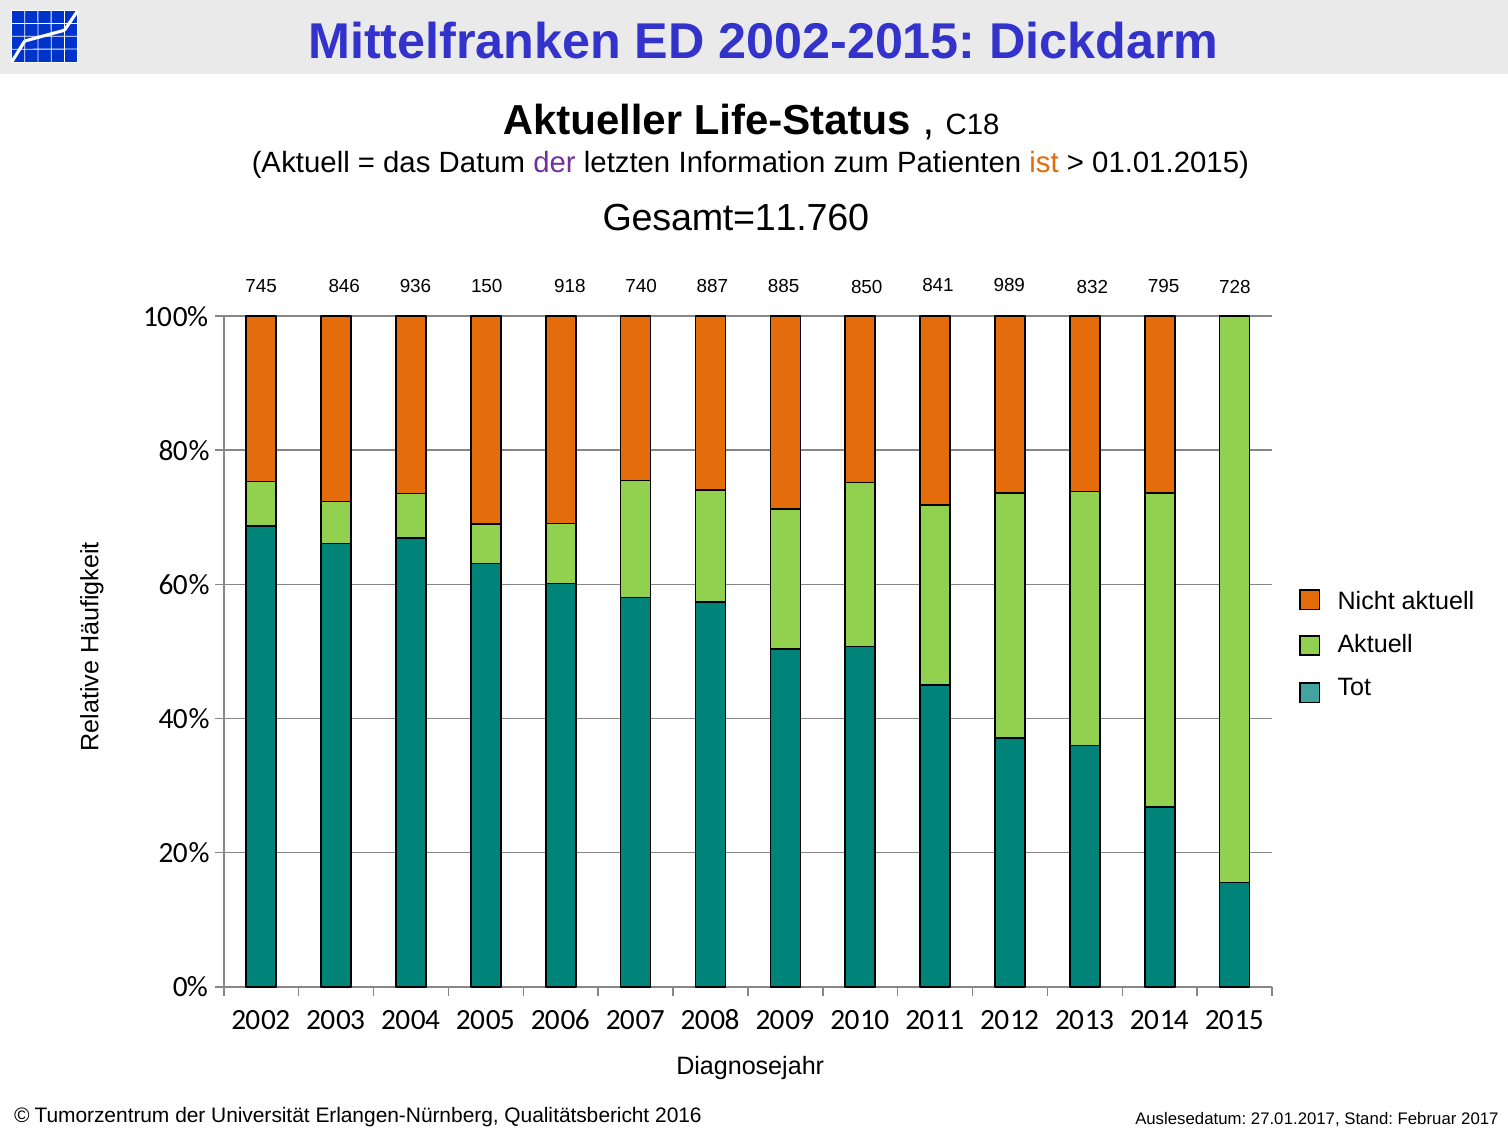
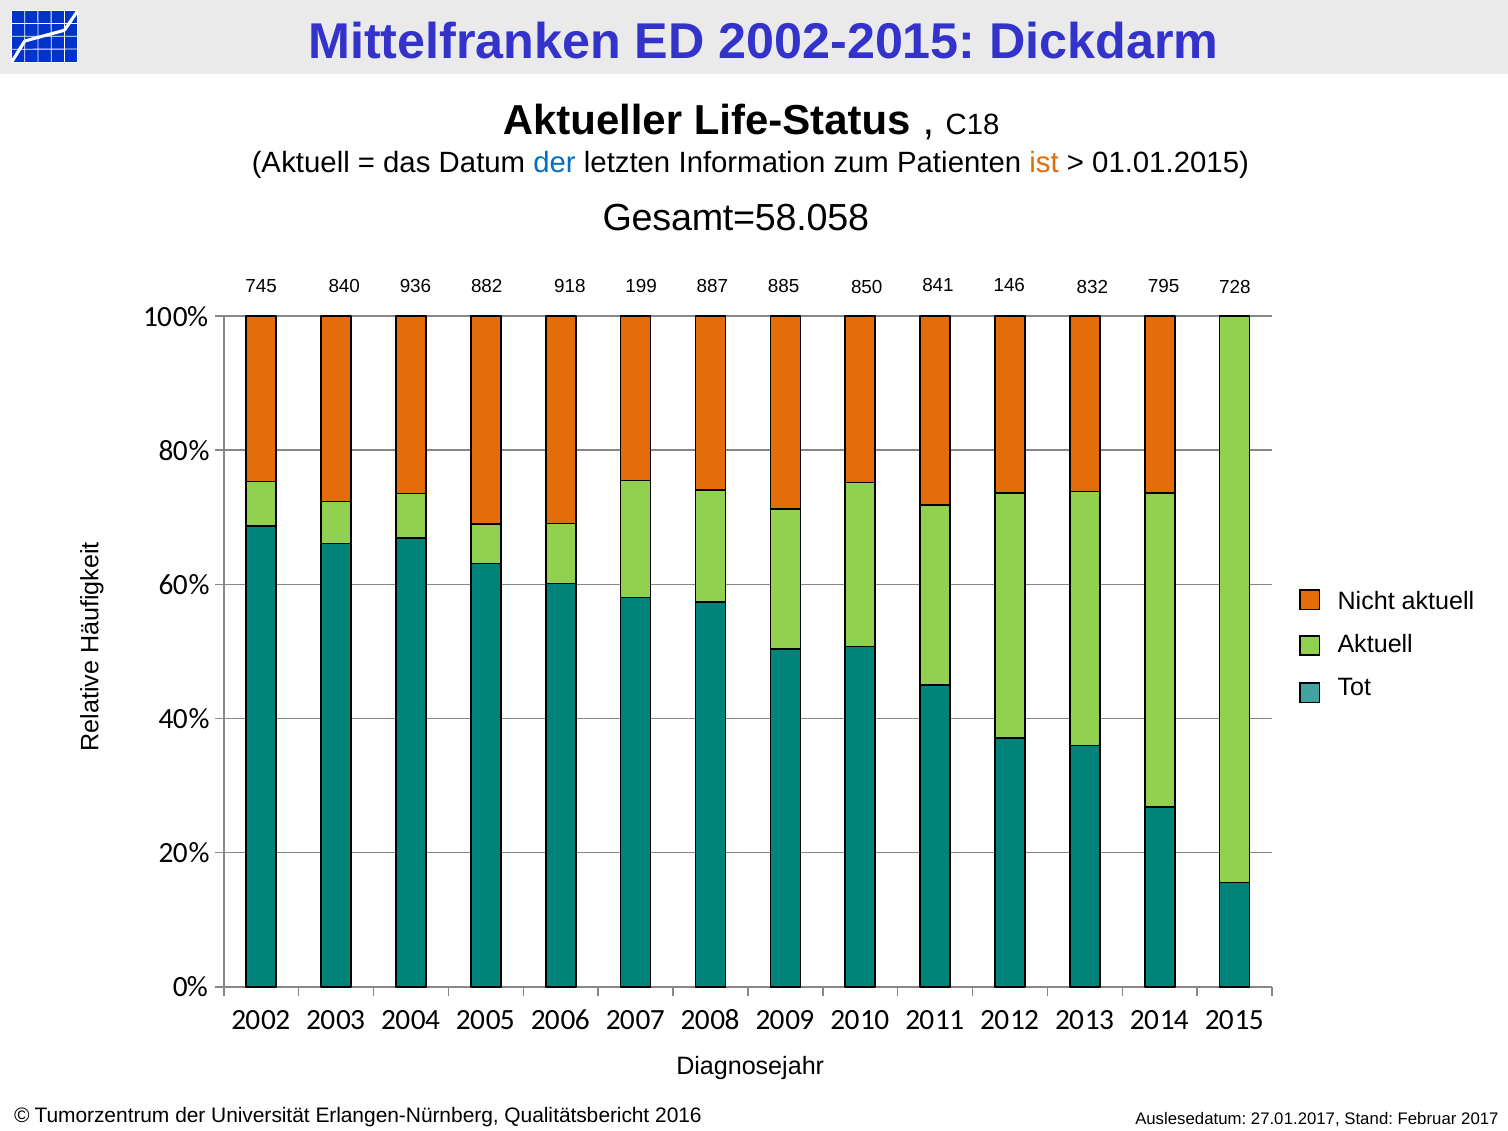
der colour: purple -> blue (554, 163)
Gesamt=11.760: Gesamt=11.760 -> Gesamt=58.058 (736, 218)
846: 846 -> 840 (344, 286)
150: 150 -> 882 (487, 286)
740: 740 -> 199 (641, 287)
989: 989 -> 146 (1009, 286)
